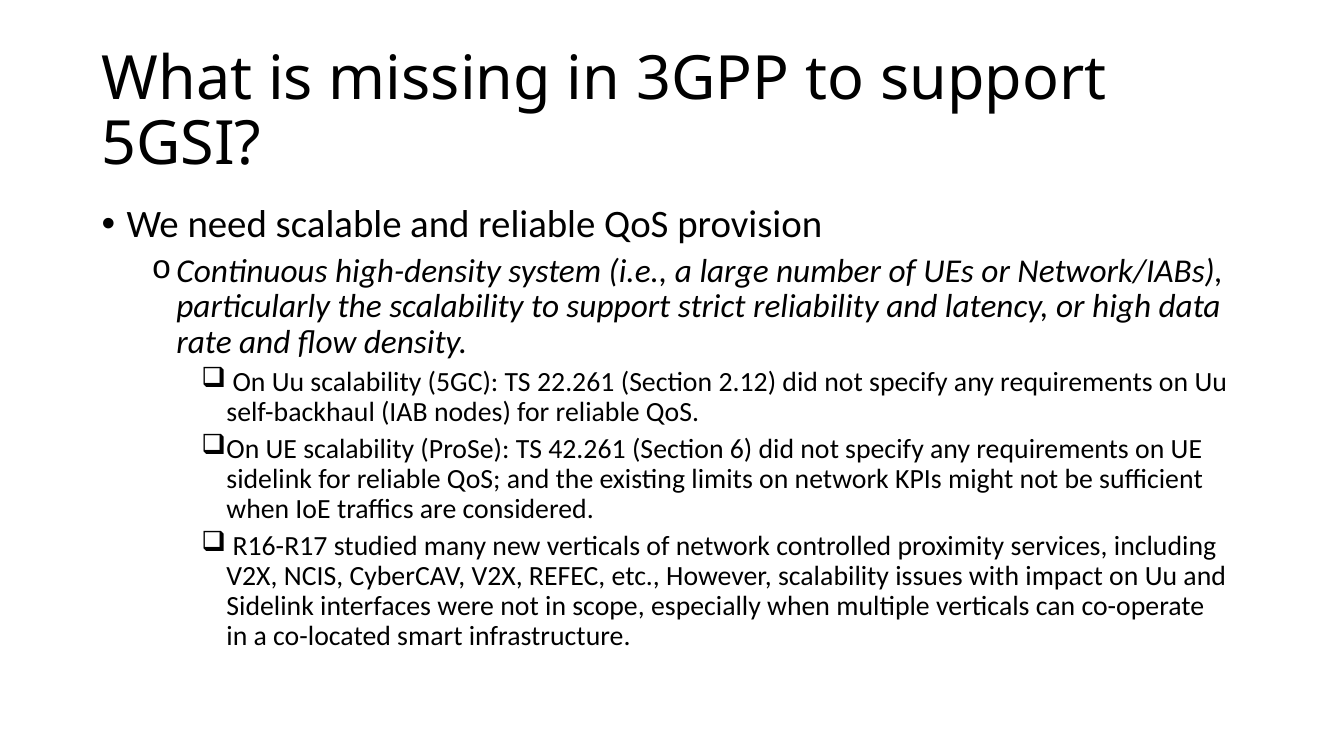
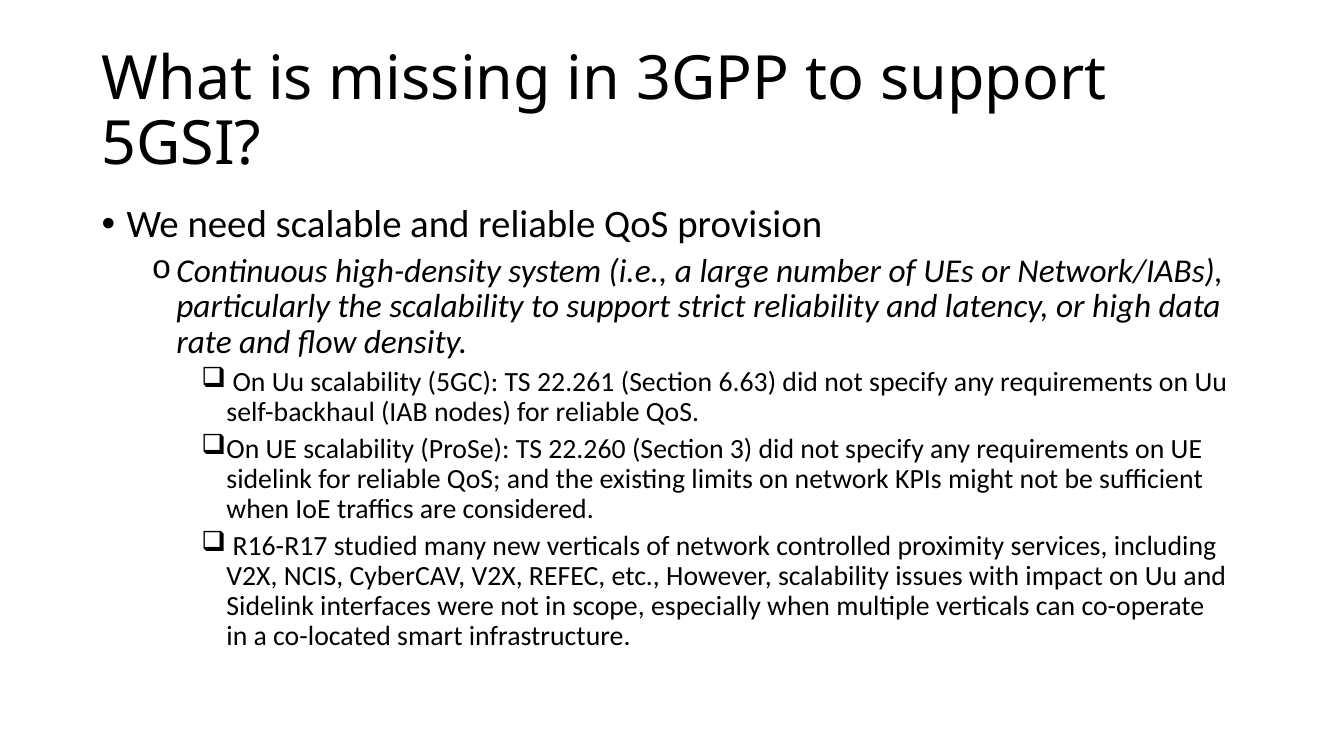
2.12: 2.12 -> 6.63 (747, 383)
42.261: 42.261 -> 22.260 (587, 450)
6: 6 -> 3 (741, 450)
